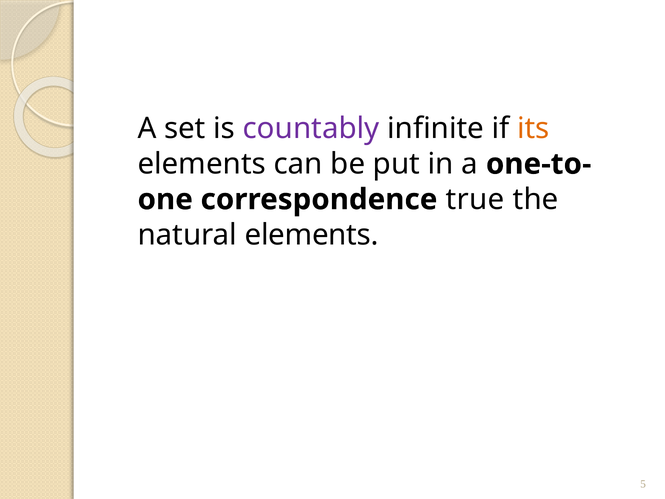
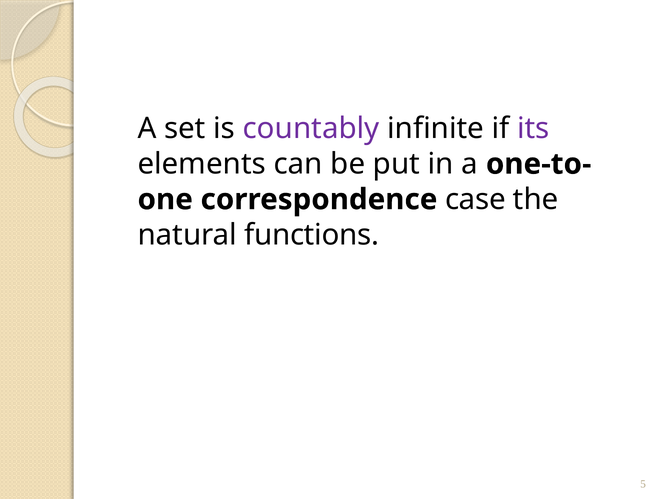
its colour: orange -> purple (533, 128)
true: true -> case (475, 199)
natural elements: elements -> functions (312, 235)
